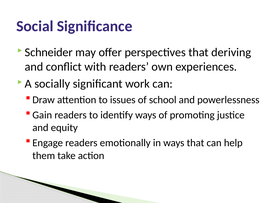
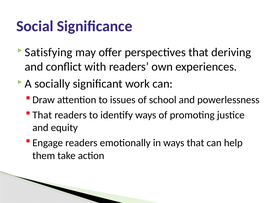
Schneider: Schneider -> Satisfying (49, 52)
Gain: Gain -> That (42, 115)
